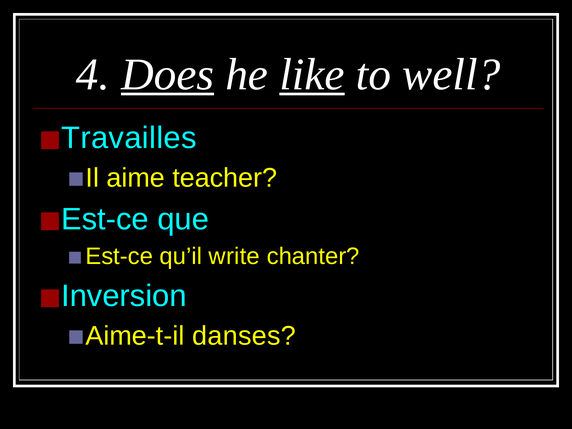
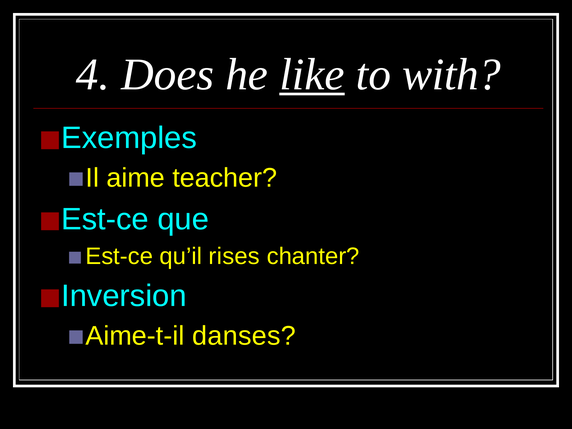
Does underline: present -> none (168, 75)
well: well -> with (452, 75)
Travailles: Travailles -> Exemples (129, 138)
write: write -> rises (234, 256)
